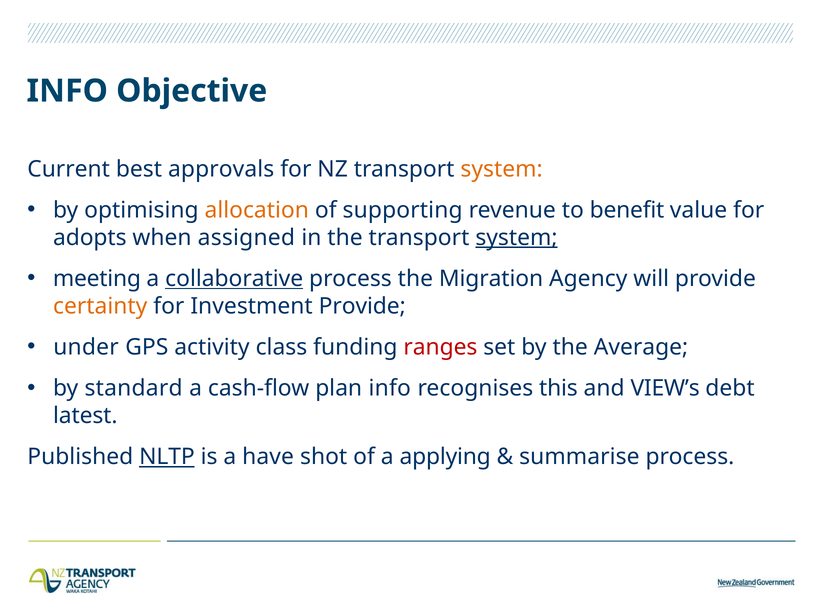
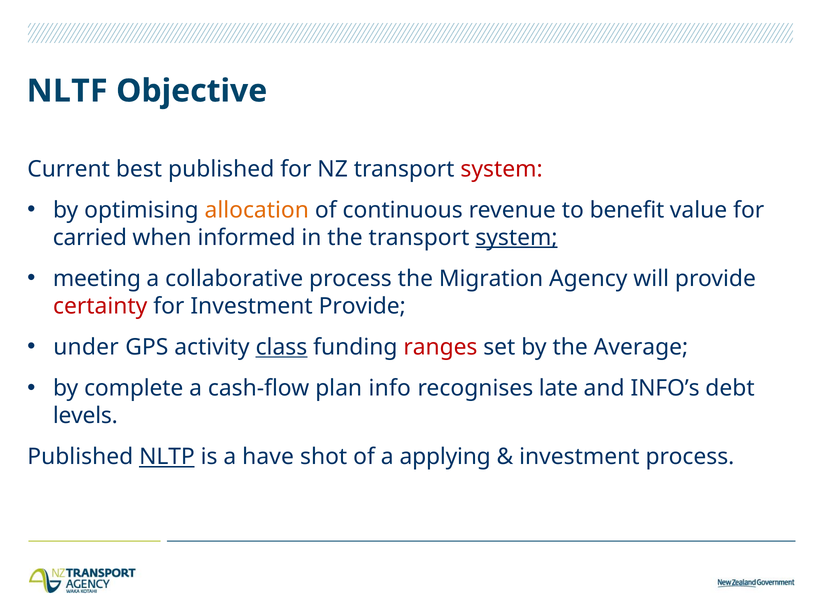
INFO: INFO -> NLTF (67, 91)
best approvals: approvals -> published (221, 169)
system colour: orange -> red (502, 169)
supporting: supporting -> continuous (403, 210)
adopts: adopts -> carried (90, 238)
assigned: assigned -> informed (247, 238)
collaborative underline: present -> none (234, 279)
certainty colour: orange -> red (100, 306)
class underline: none -> present (281, 347)
standard: standard -> complete (134, 389)
this: this -> late (558, 389)
VIEW’s: VIEW’s -> INFO’s (665, 389)
latest: latest -> levels (85, 416)
summarise: summarise -> investment (579, 457)
